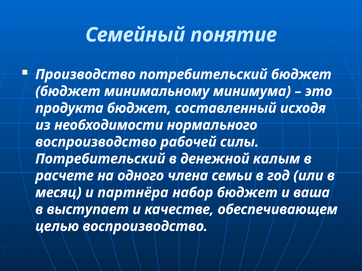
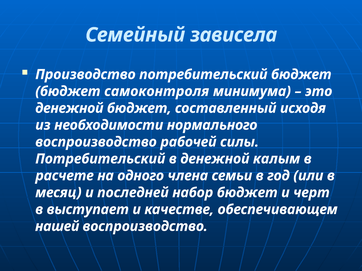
понятие: понятие -> зависела (234, 35)
минимальному: минимальному -> самоконтроля (157, 91)
продукта: продукта -> денежной (69, 108)
партнёра: партнёра -> последней (133, 193)
ваша: ваша -> черт (311, 193)
целью: целью -> нашей (57, 227)
